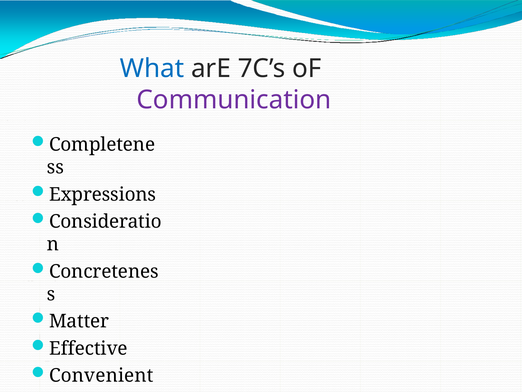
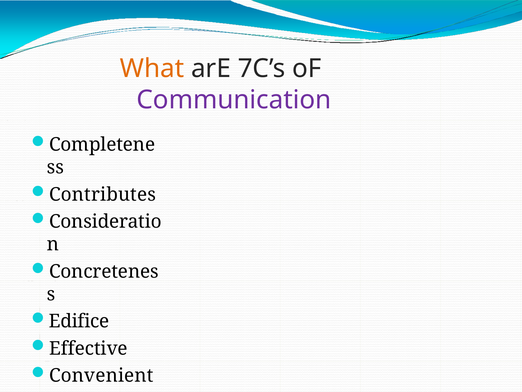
What colour: blue -> orange (152, 68)
Expressions: Expressions -> Contributes (102, 194)
Matter: Matter -> Edifice (79, 321)
